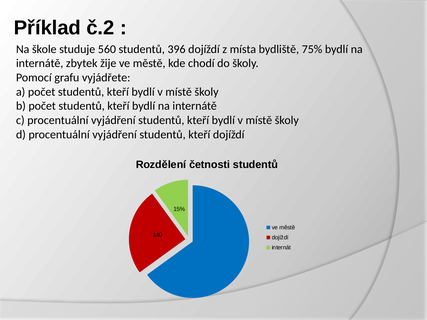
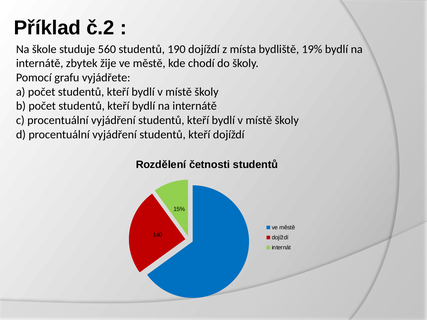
396: 396 -> 190 (177, 49)
75%: 75% -> 19% (312, 49)
